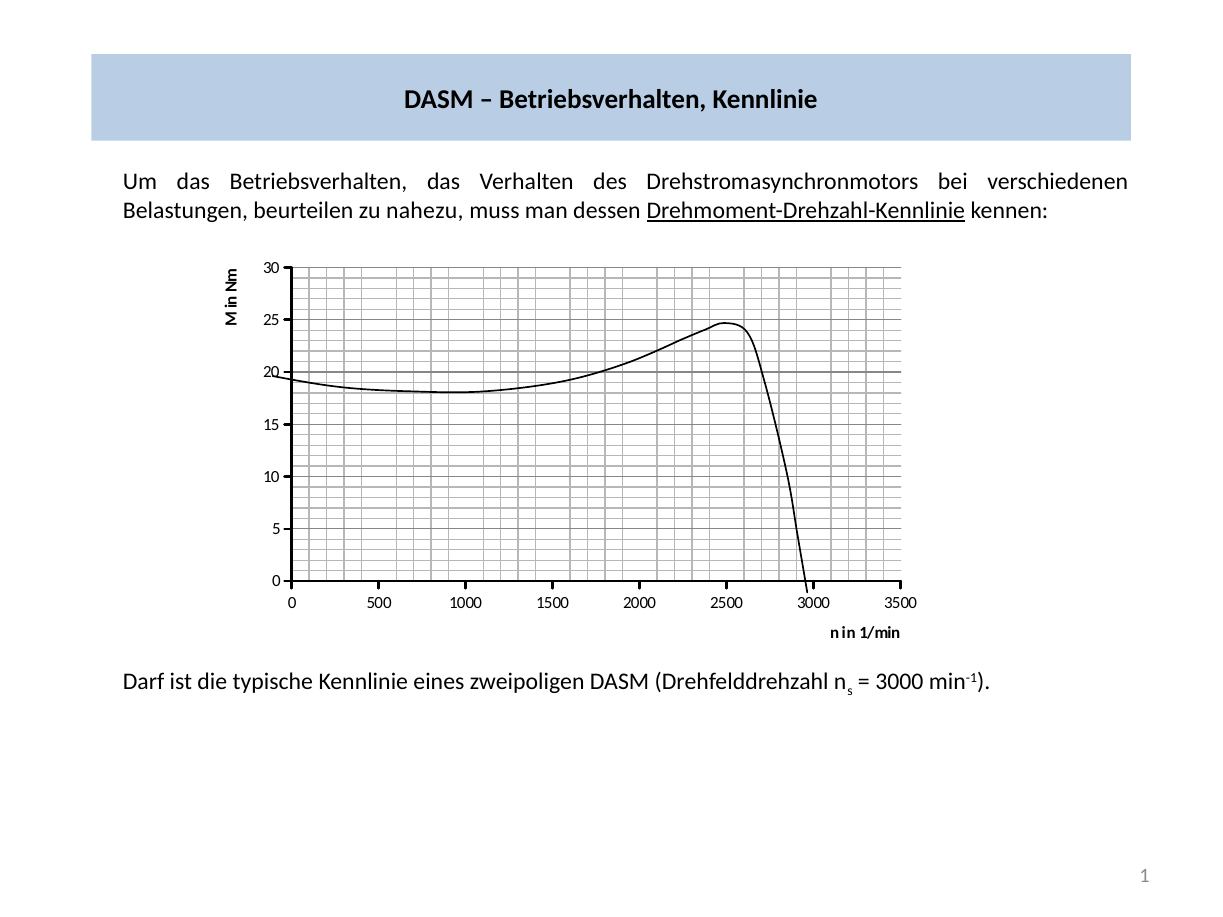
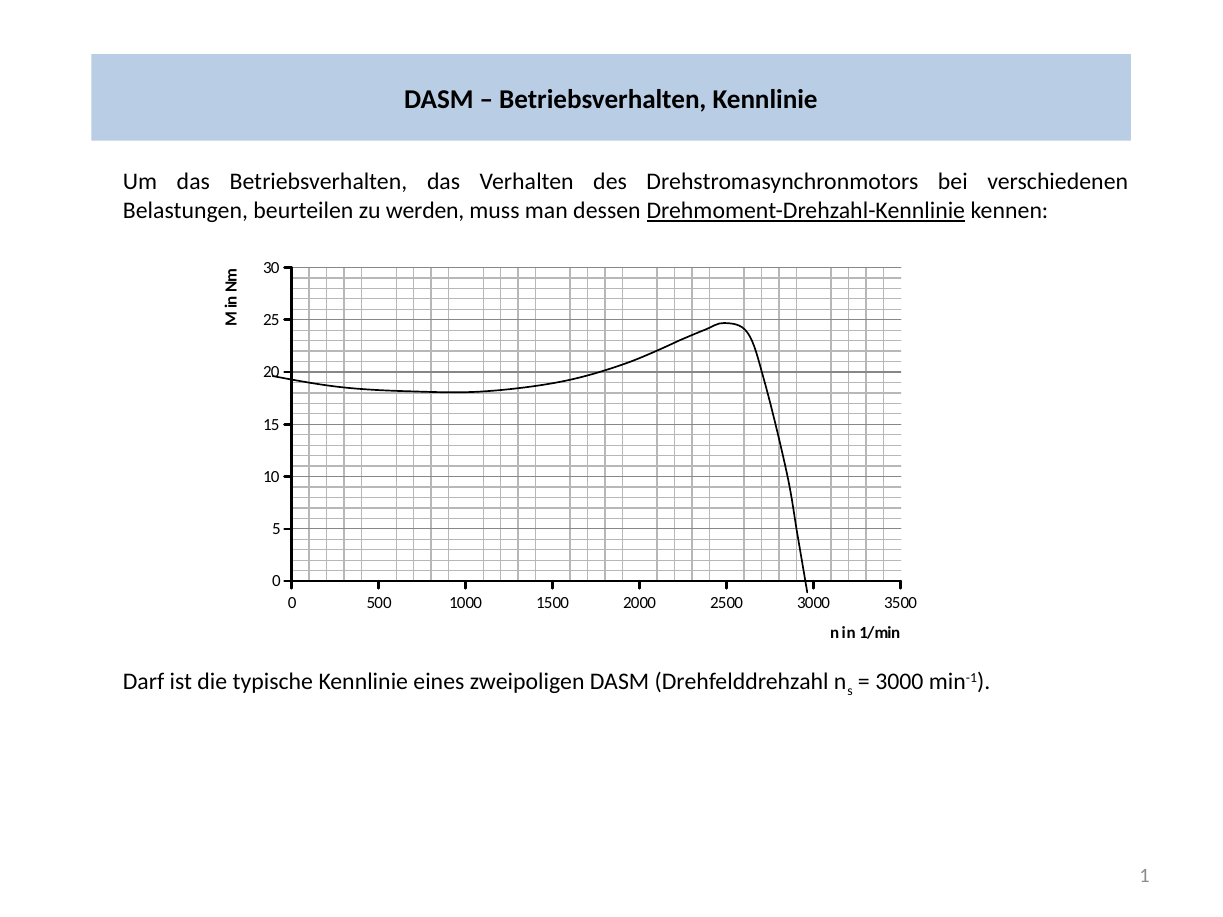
nahezu: nahezu -> werden (425, 211)
